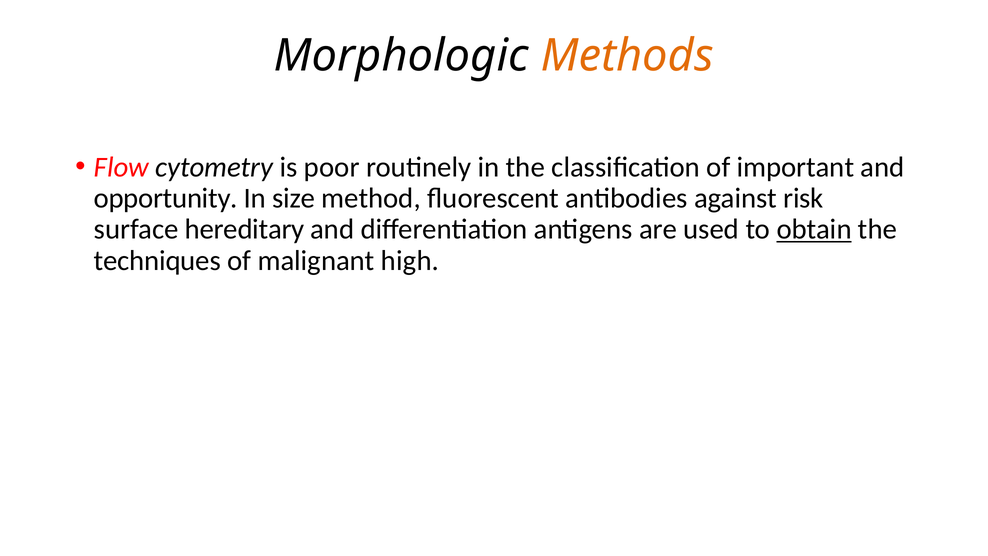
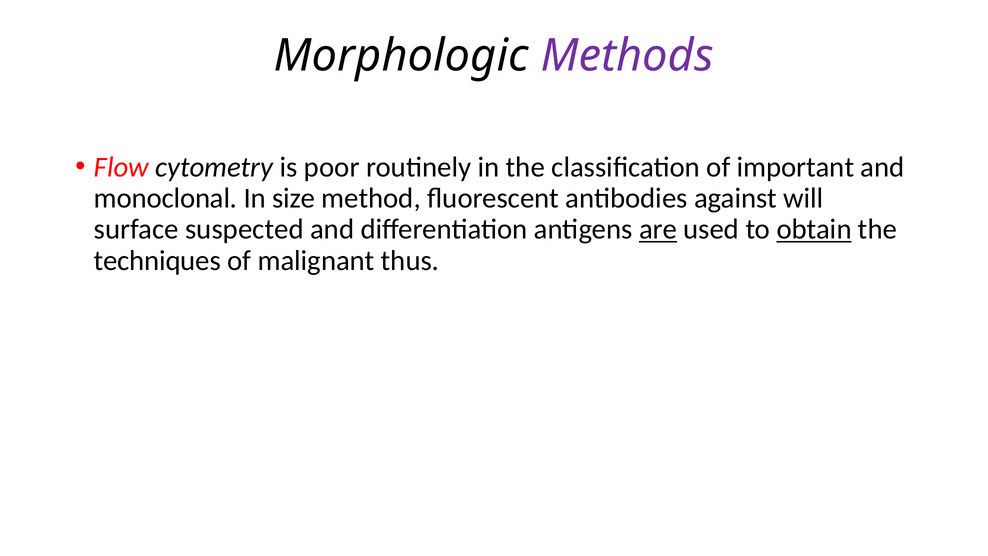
Methods colour: orange -> purple (627, 56)
opportunity: opportunity -> monoclonal (166, 198)
risk: risk -> will (803, 198)
hereditary: hereditary -> suspected (244, 229)
are underline: none -> present (658, 229)
high: high -> thus (410, 260)
